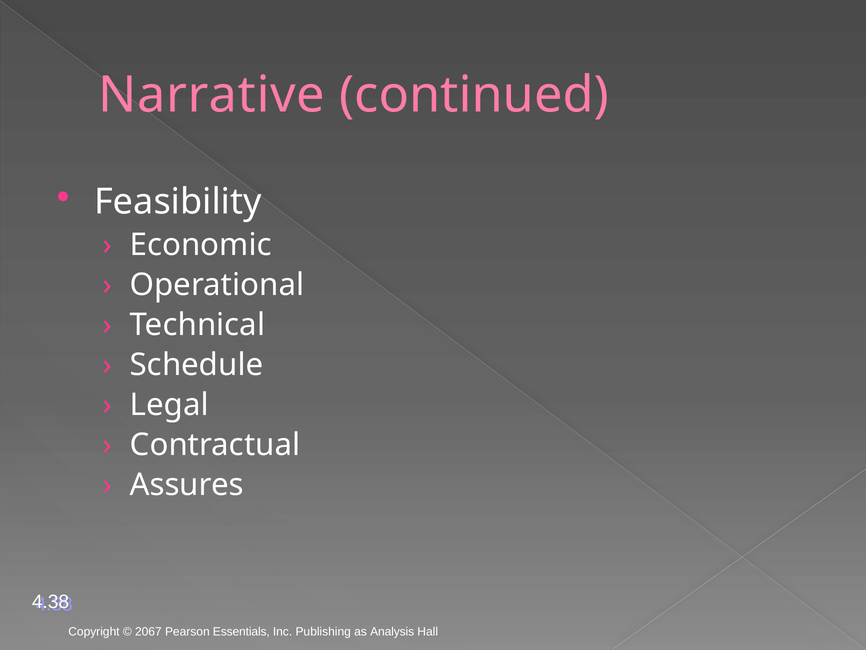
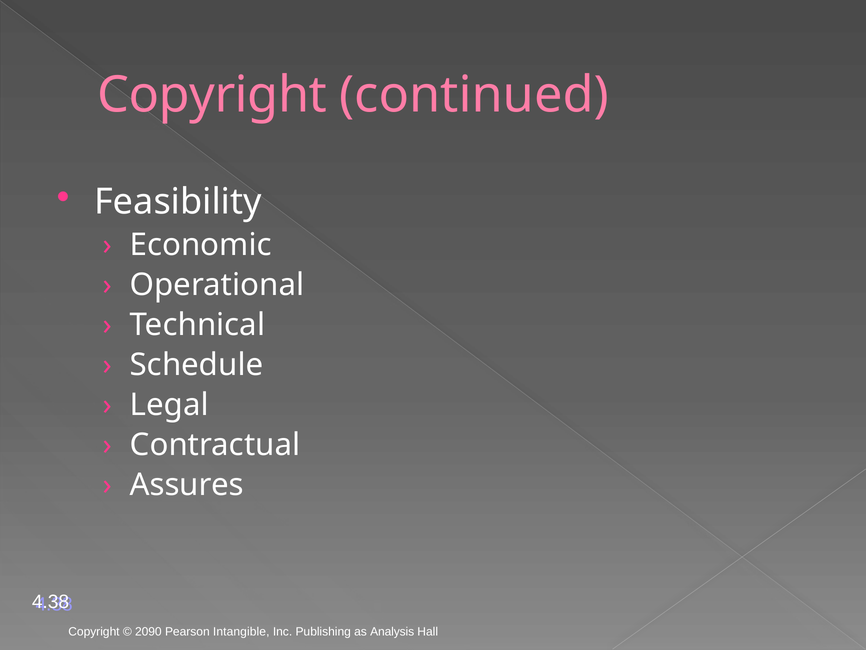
Narrative: Narrative -> Copyright (212, 95)
2067: 2067 -> 2090 (148, 632)
Essentials: Essentials -> Intangible (241, 632)
